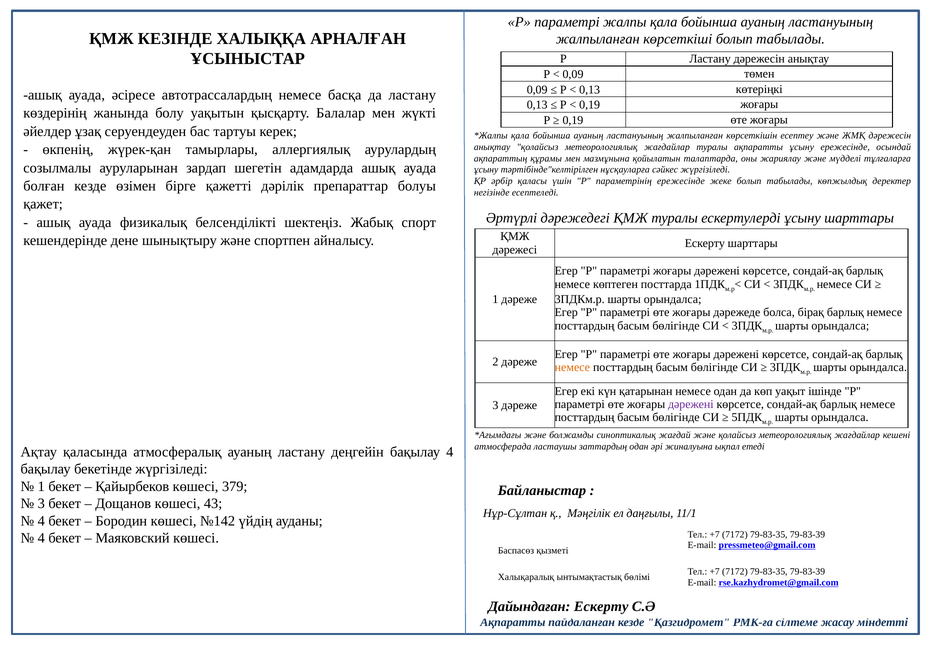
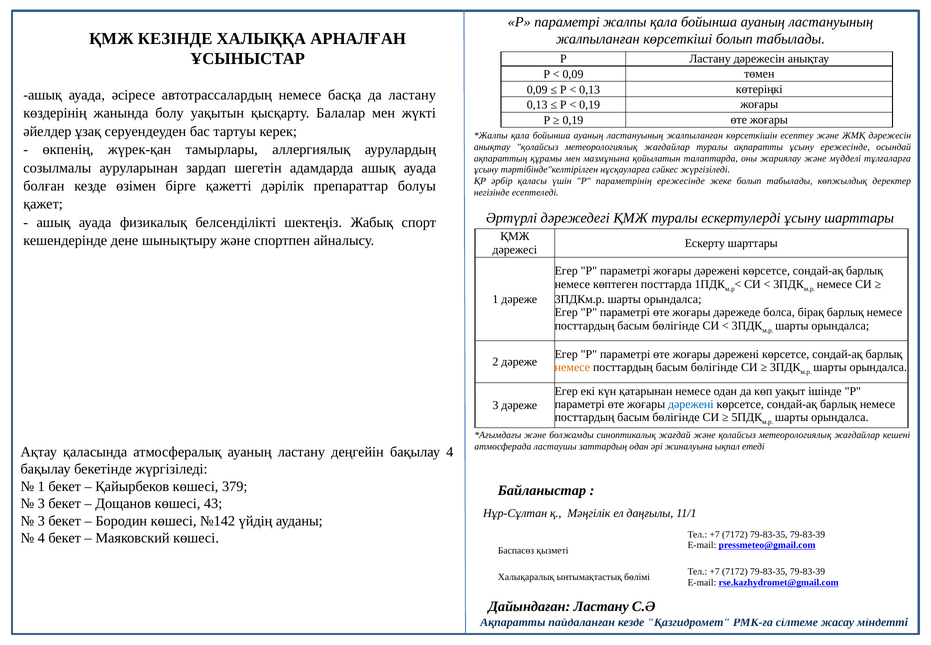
дәрежені colour: purple -> blue (691, 404)
4: 4 -> 3 (41, 520)
Дайындаған Ескерту: Ескерту -> Ластану (601, 606)
